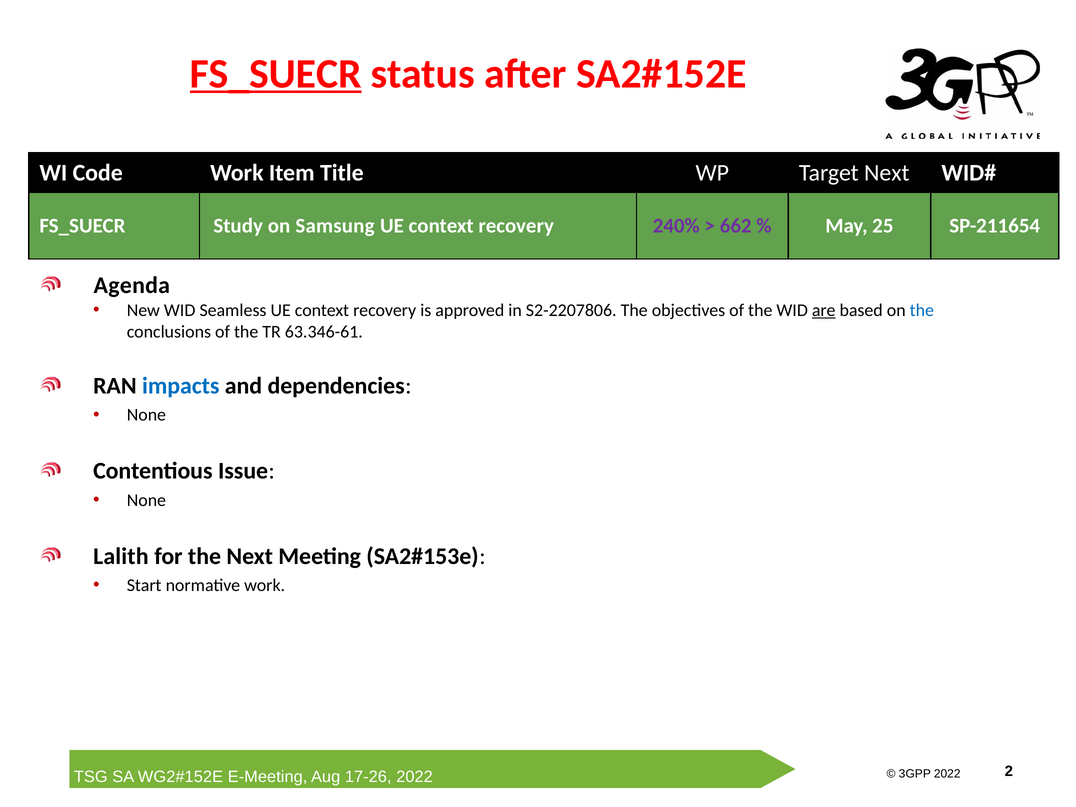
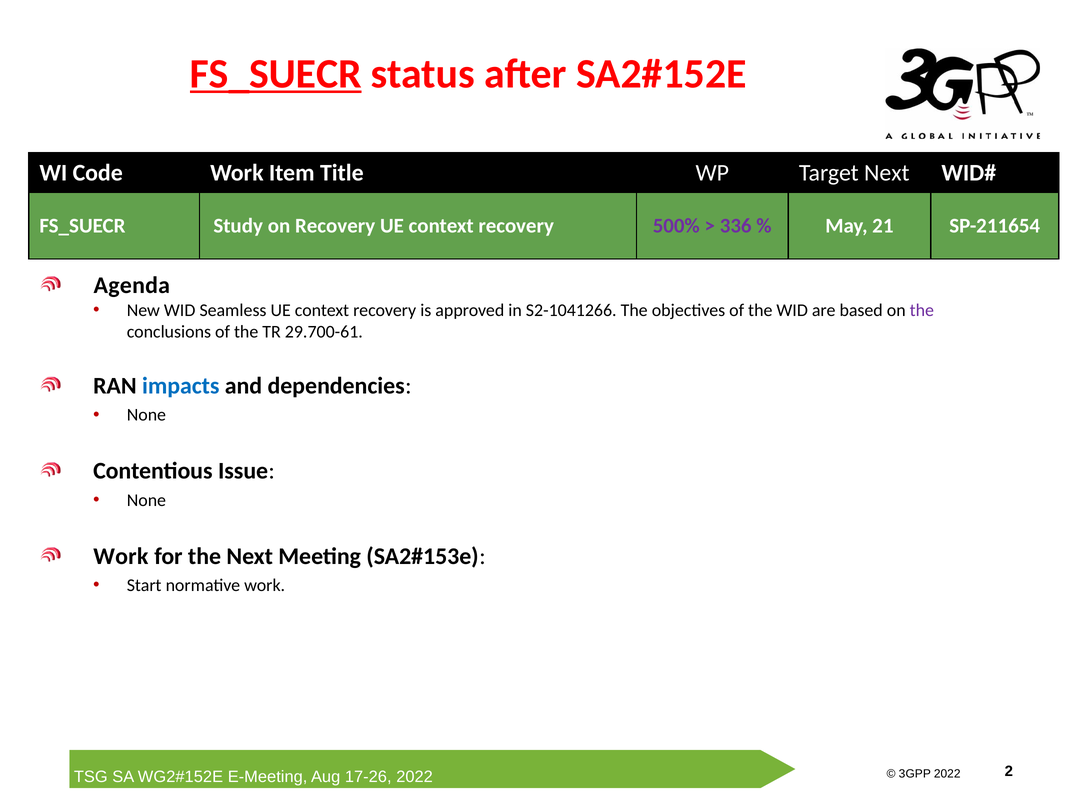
on Samsung: Samsung -> Recovery (335, 226)
240%: 240% -> 500% (676, 226)
662: 662 -> 336 (736, 226)
25: 25 -> 21 (883, 226)
S2-2207806: S2-2207806 -> S2-1041266 (571, 310)
are underline: present -> none (824, 310)
the colour: blue -> purple (922, 310)
63.346-61: 63.346-61 -> 29.700-61 (324, 332)
Lalith: Lalith -> Work (121, 556)
